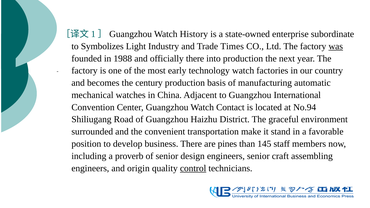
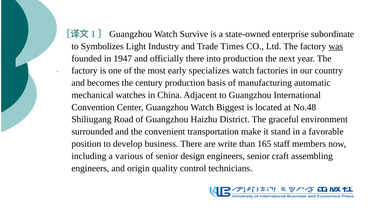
History: History -> Survive (194, 34)
1988: 1988 -> 1947 (123, 58)
technology: technology -> specializes (209, 71)
Contact: Contact -> Biggest (230, 107)
No.94: No.94 -> No.48 (305, 107)
pines: pines -> write (227, 144)
145: 145 -> 165 (264, 144)
proverb: proverb -> various (129, 156)
control underline: present -> none (193, 168)
